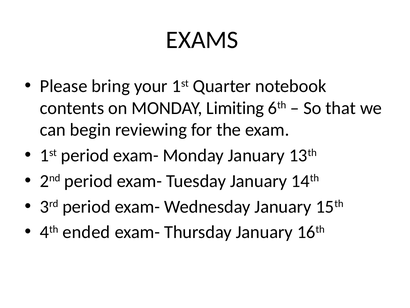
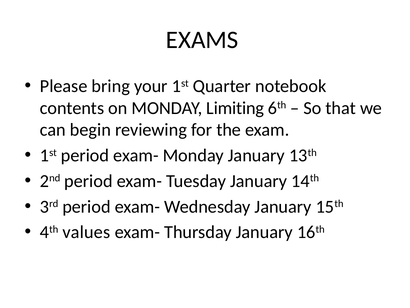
ended: ended -> values (86, 232)
